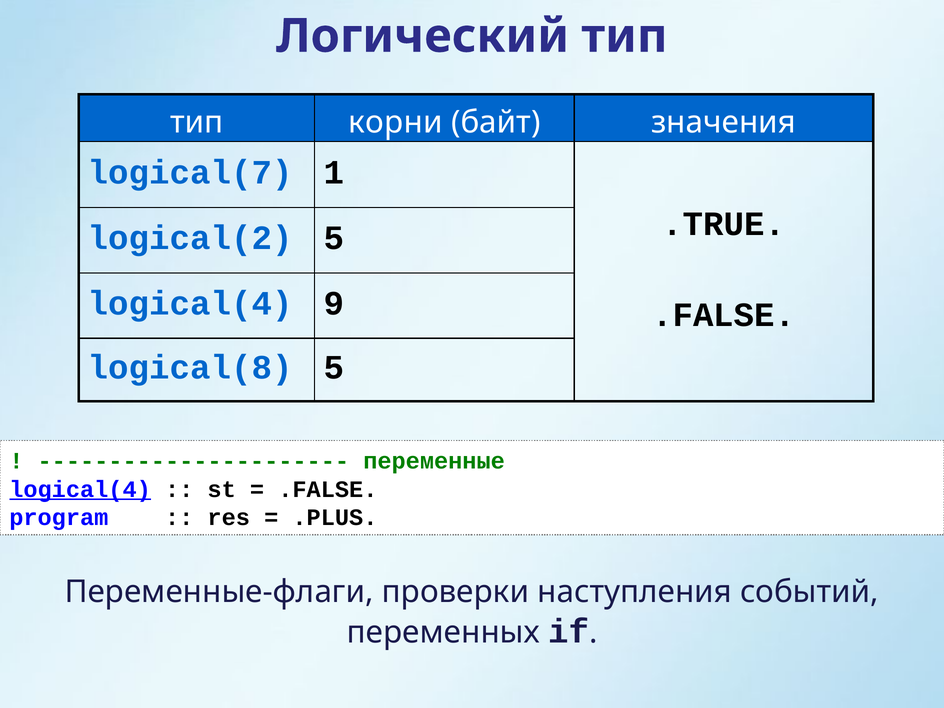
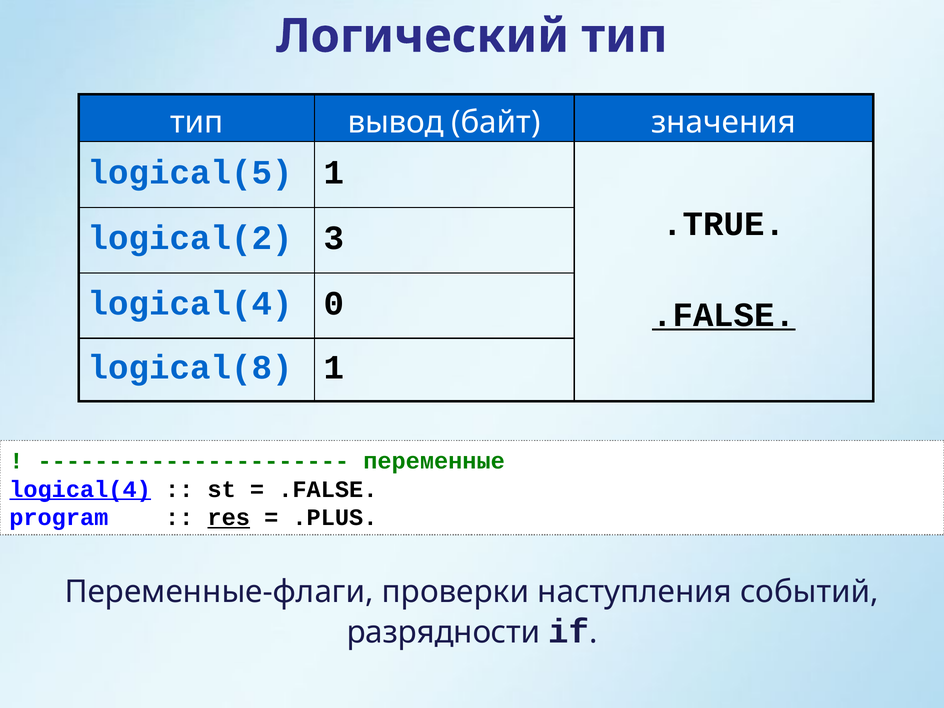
корни: корни -> вывод (396, 122)
logical(7: logical(7 -> logical(5 (190, 172)
logical(2 5: 5 -> 3 (334, 238)
9: 9 -> 0 (334, 303)
.FALSE underline: none -> present (724, 315)
logical(8 5: 5 -> 1 (334, 368)
res underline: none -> present (229, 518)
переменных: переменных -> разрядности (443, 632)
